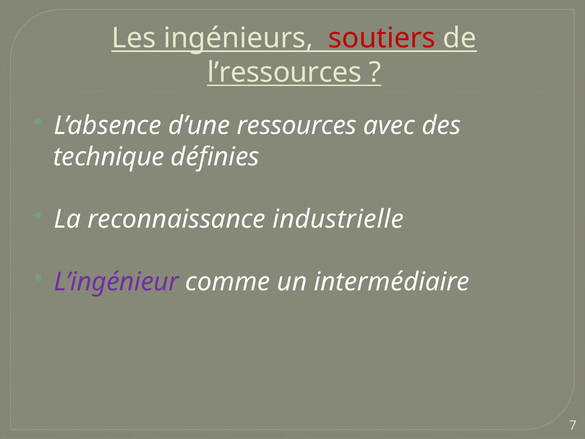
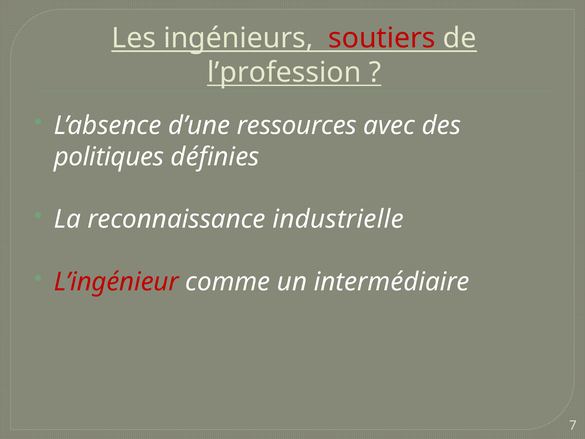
l’ressources: l’ressources -> l’profession (284, 72)
technique: technique -> politiques (109, 157)
L’ingénieur colour: purple -> red (116, 282)
